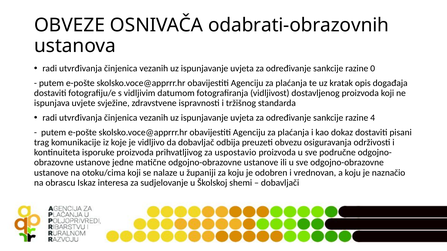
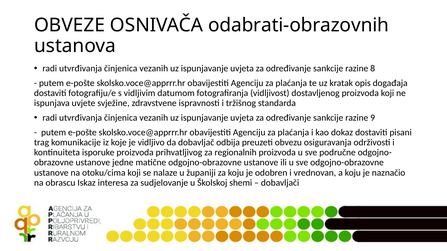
0: 0 -> 8 (373, 68)
4: 4 -> 9 (373, 118)
uspostavio: uspostavio -> regionalnih (236, 153)
